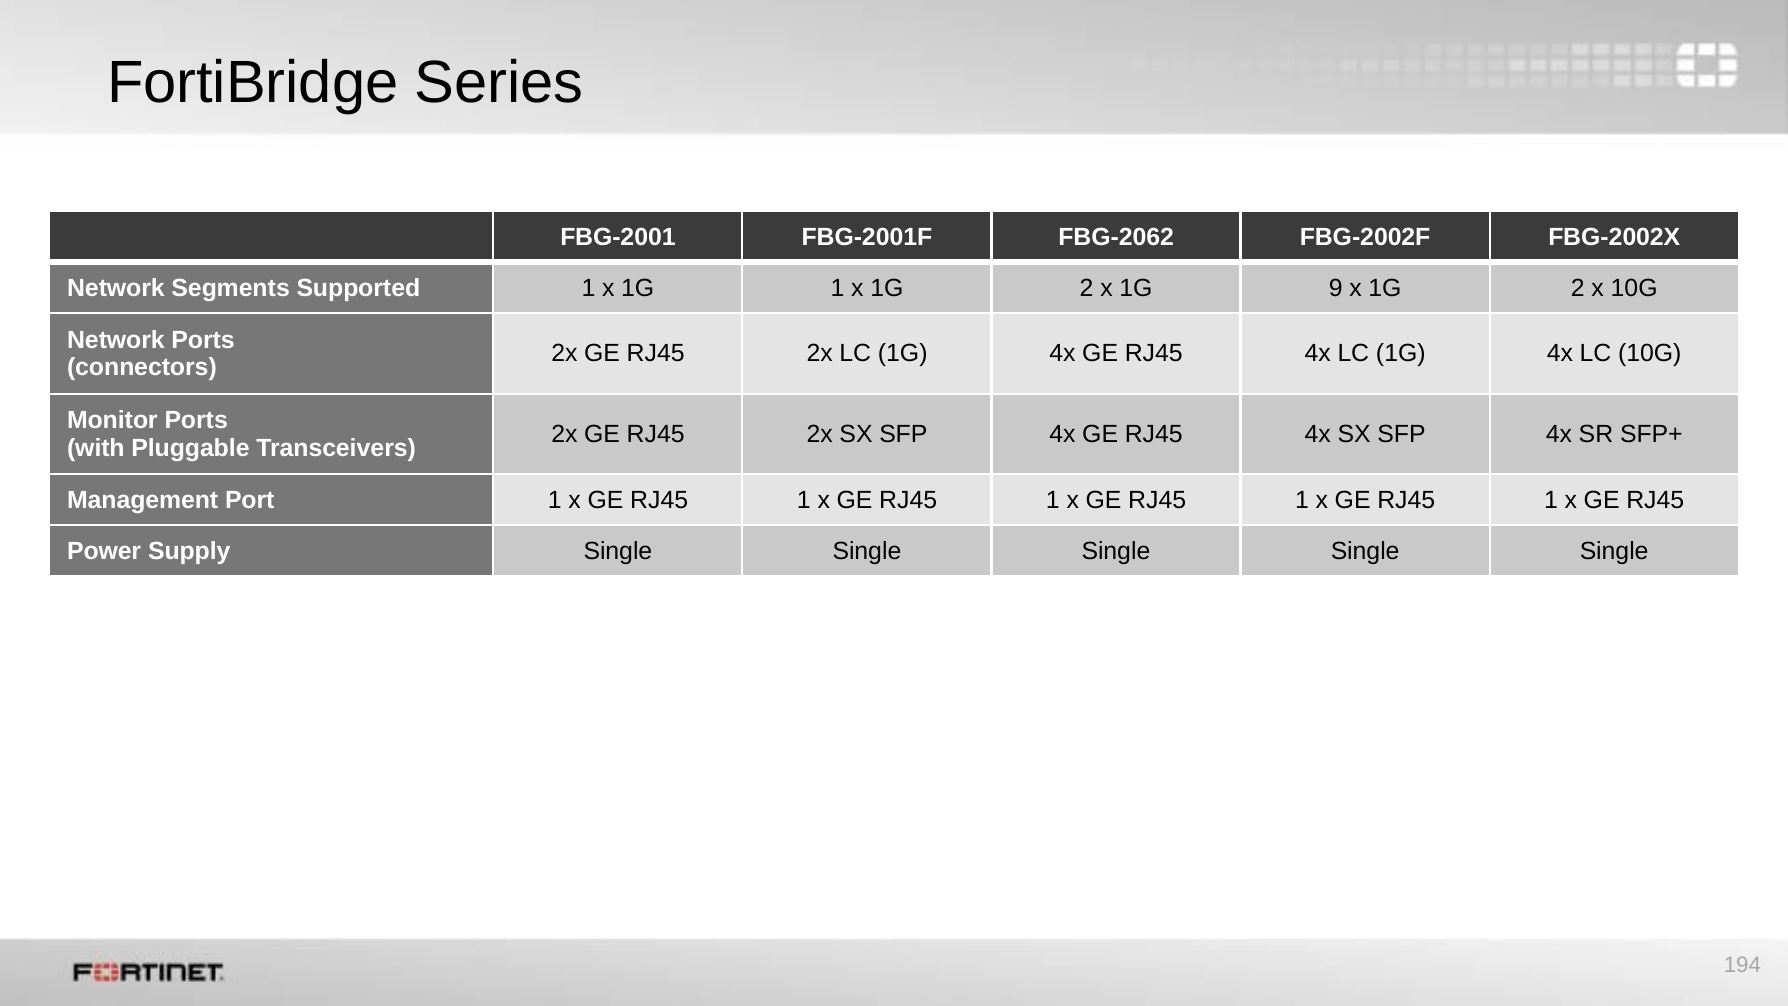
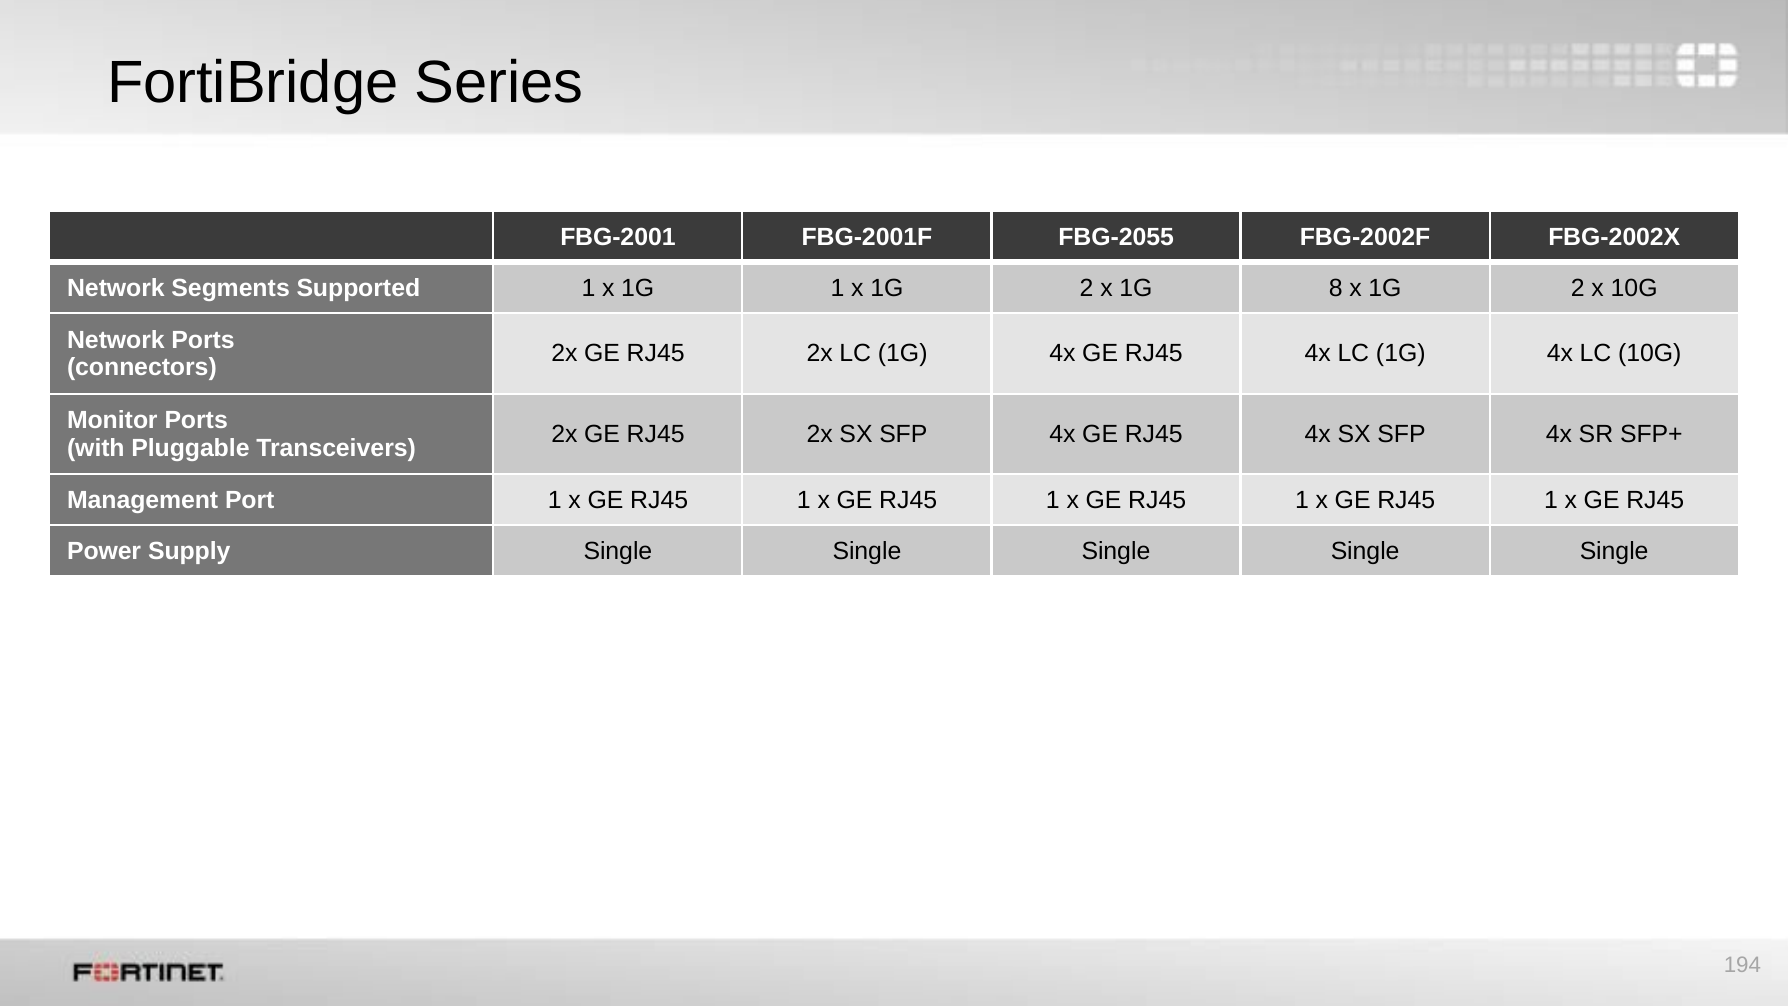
FBG-2062: FBG-2062 -> FBG-2055 (1116, 237)
9: 9 -> 8 (1336, 288)
